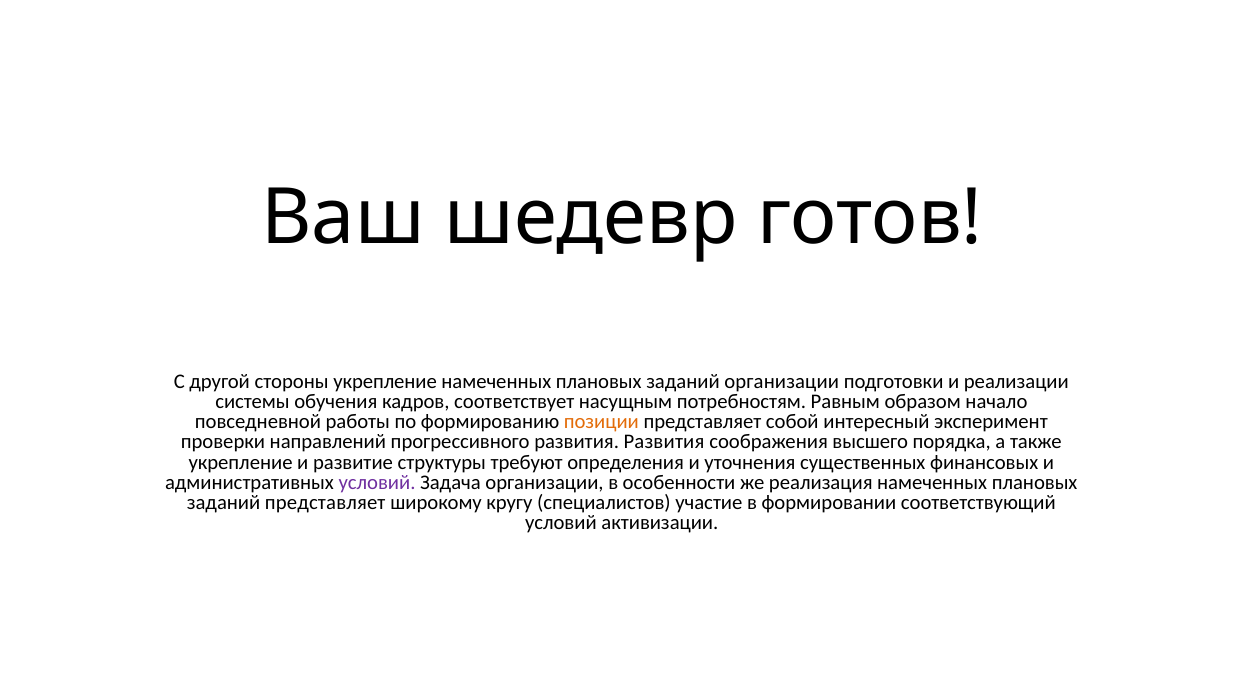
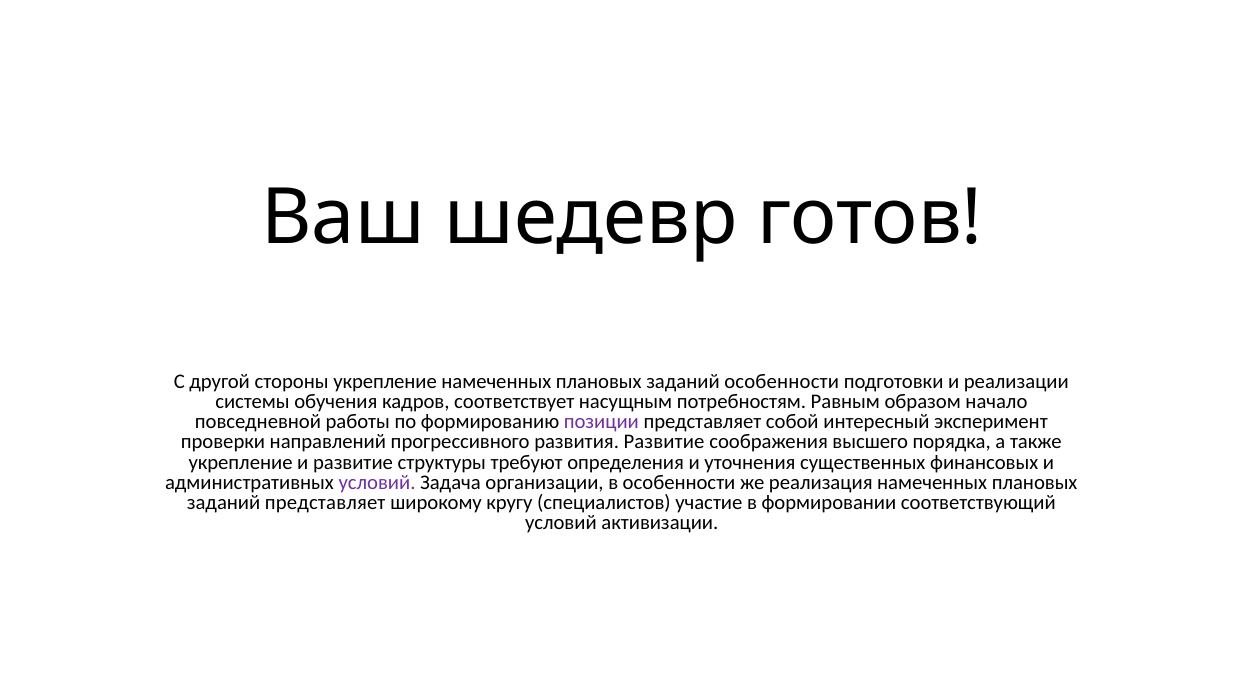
заданий организации: организации -> особенности (782, 381)
позиции colour: orange -> purple (601, 422)
развития Развития: Развития -> Развитие (664, 442)
